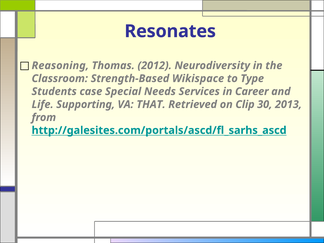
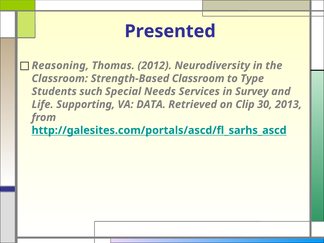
Resonates: Resonates -> Presented (170, 31)
Strength-Based Wikispace: Wikispace -> Classroom (198, 79)
case: case -> such (91, 91)
Career: Career -> Survey (252, 91)
THAT: THAT -> DATA (151, 104)
